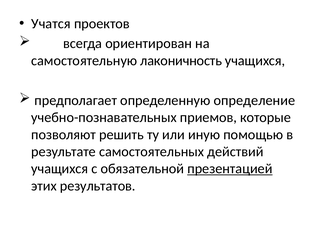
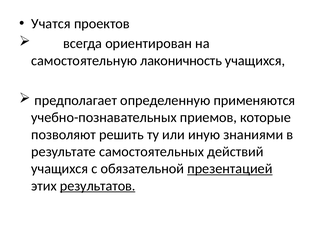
определение: определение -> применяются (254, 100)
помощью: помощью -> знаниями (253, 135)
результатов underline: none -> present (98, 186)
